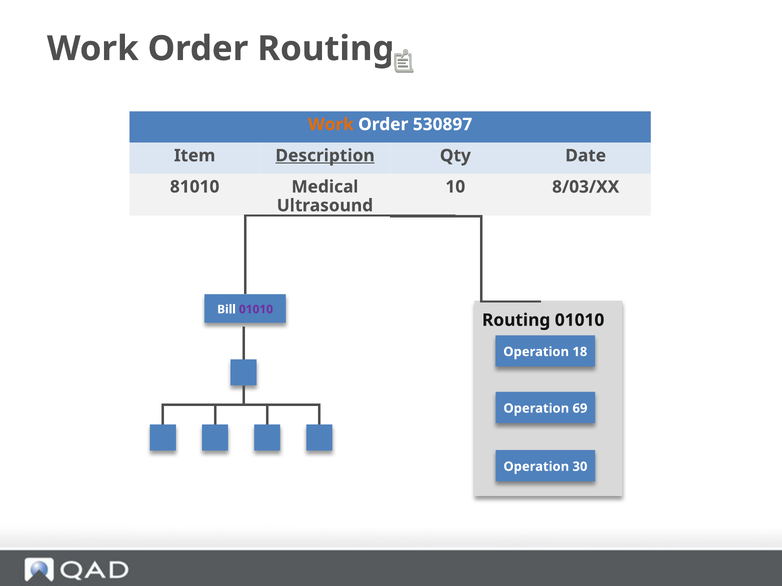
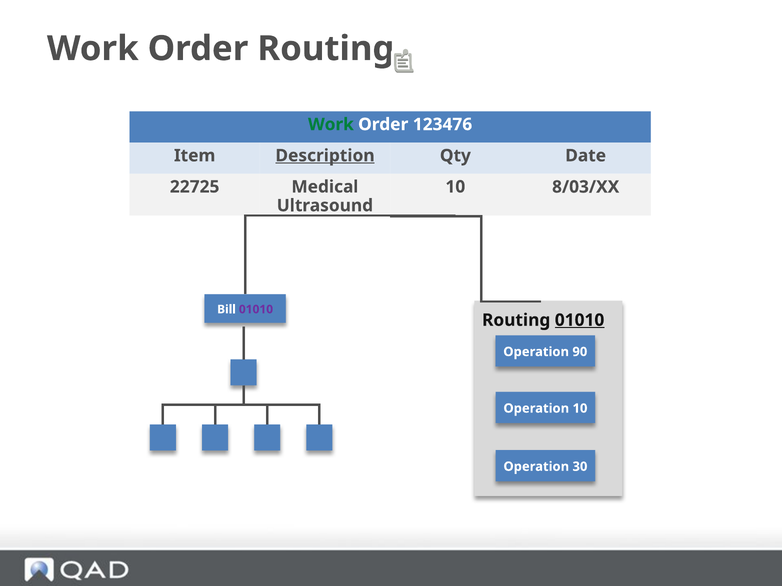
Work colour: orange -> green (331, 125)
530897: 530897 -> 123476 (443, 125)
81010: 81010 -> 22725 (195, 187)
01010 underline: none -> present (580, 320)
18: 18 -> 90 (580, 352)
Operation 69: 69 -> 10 (580, 409)
